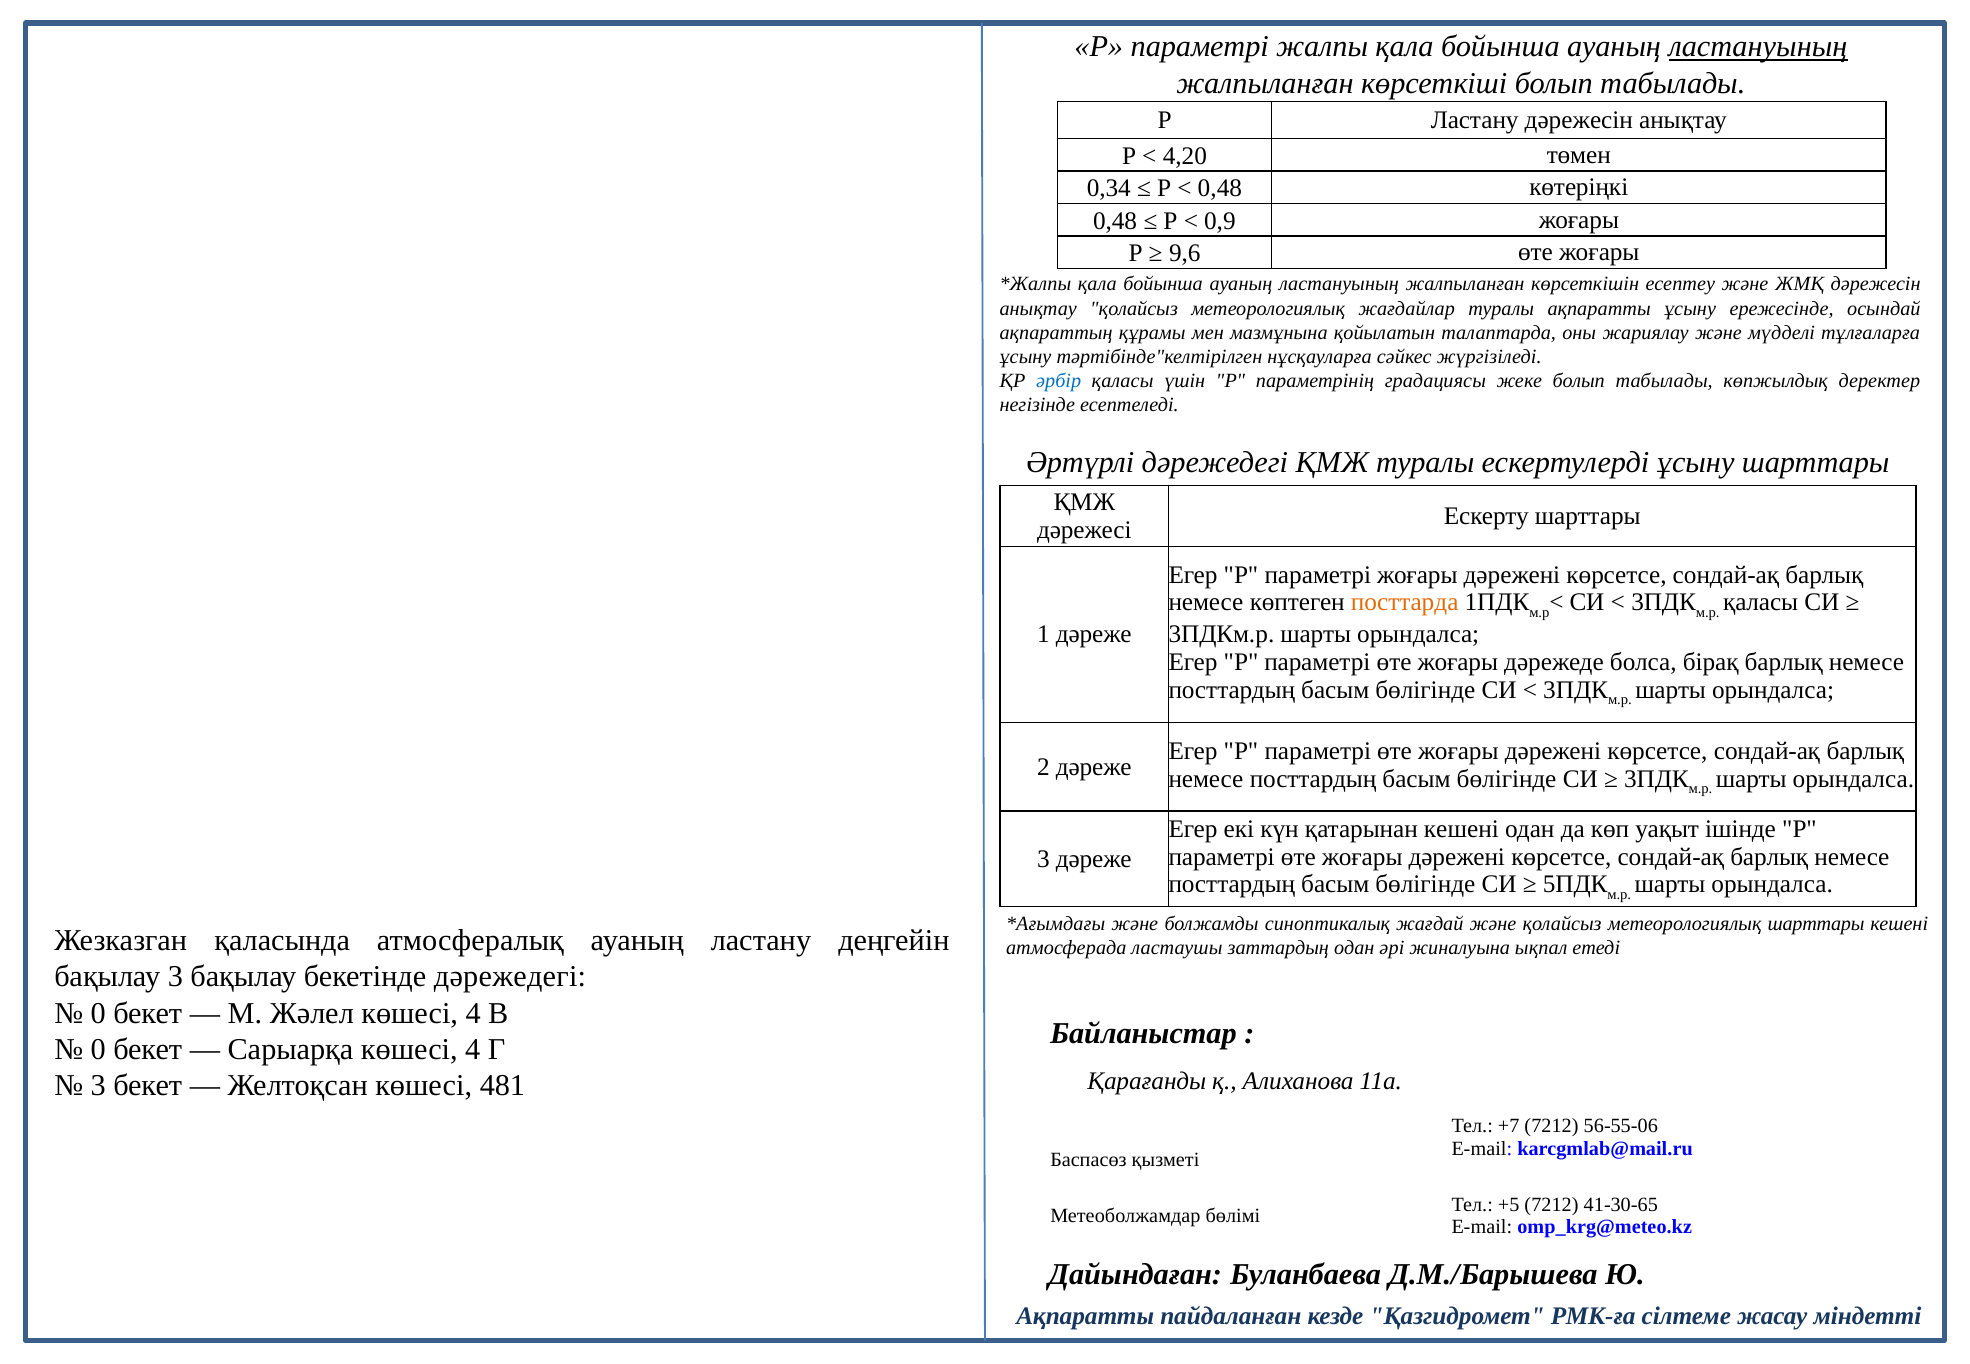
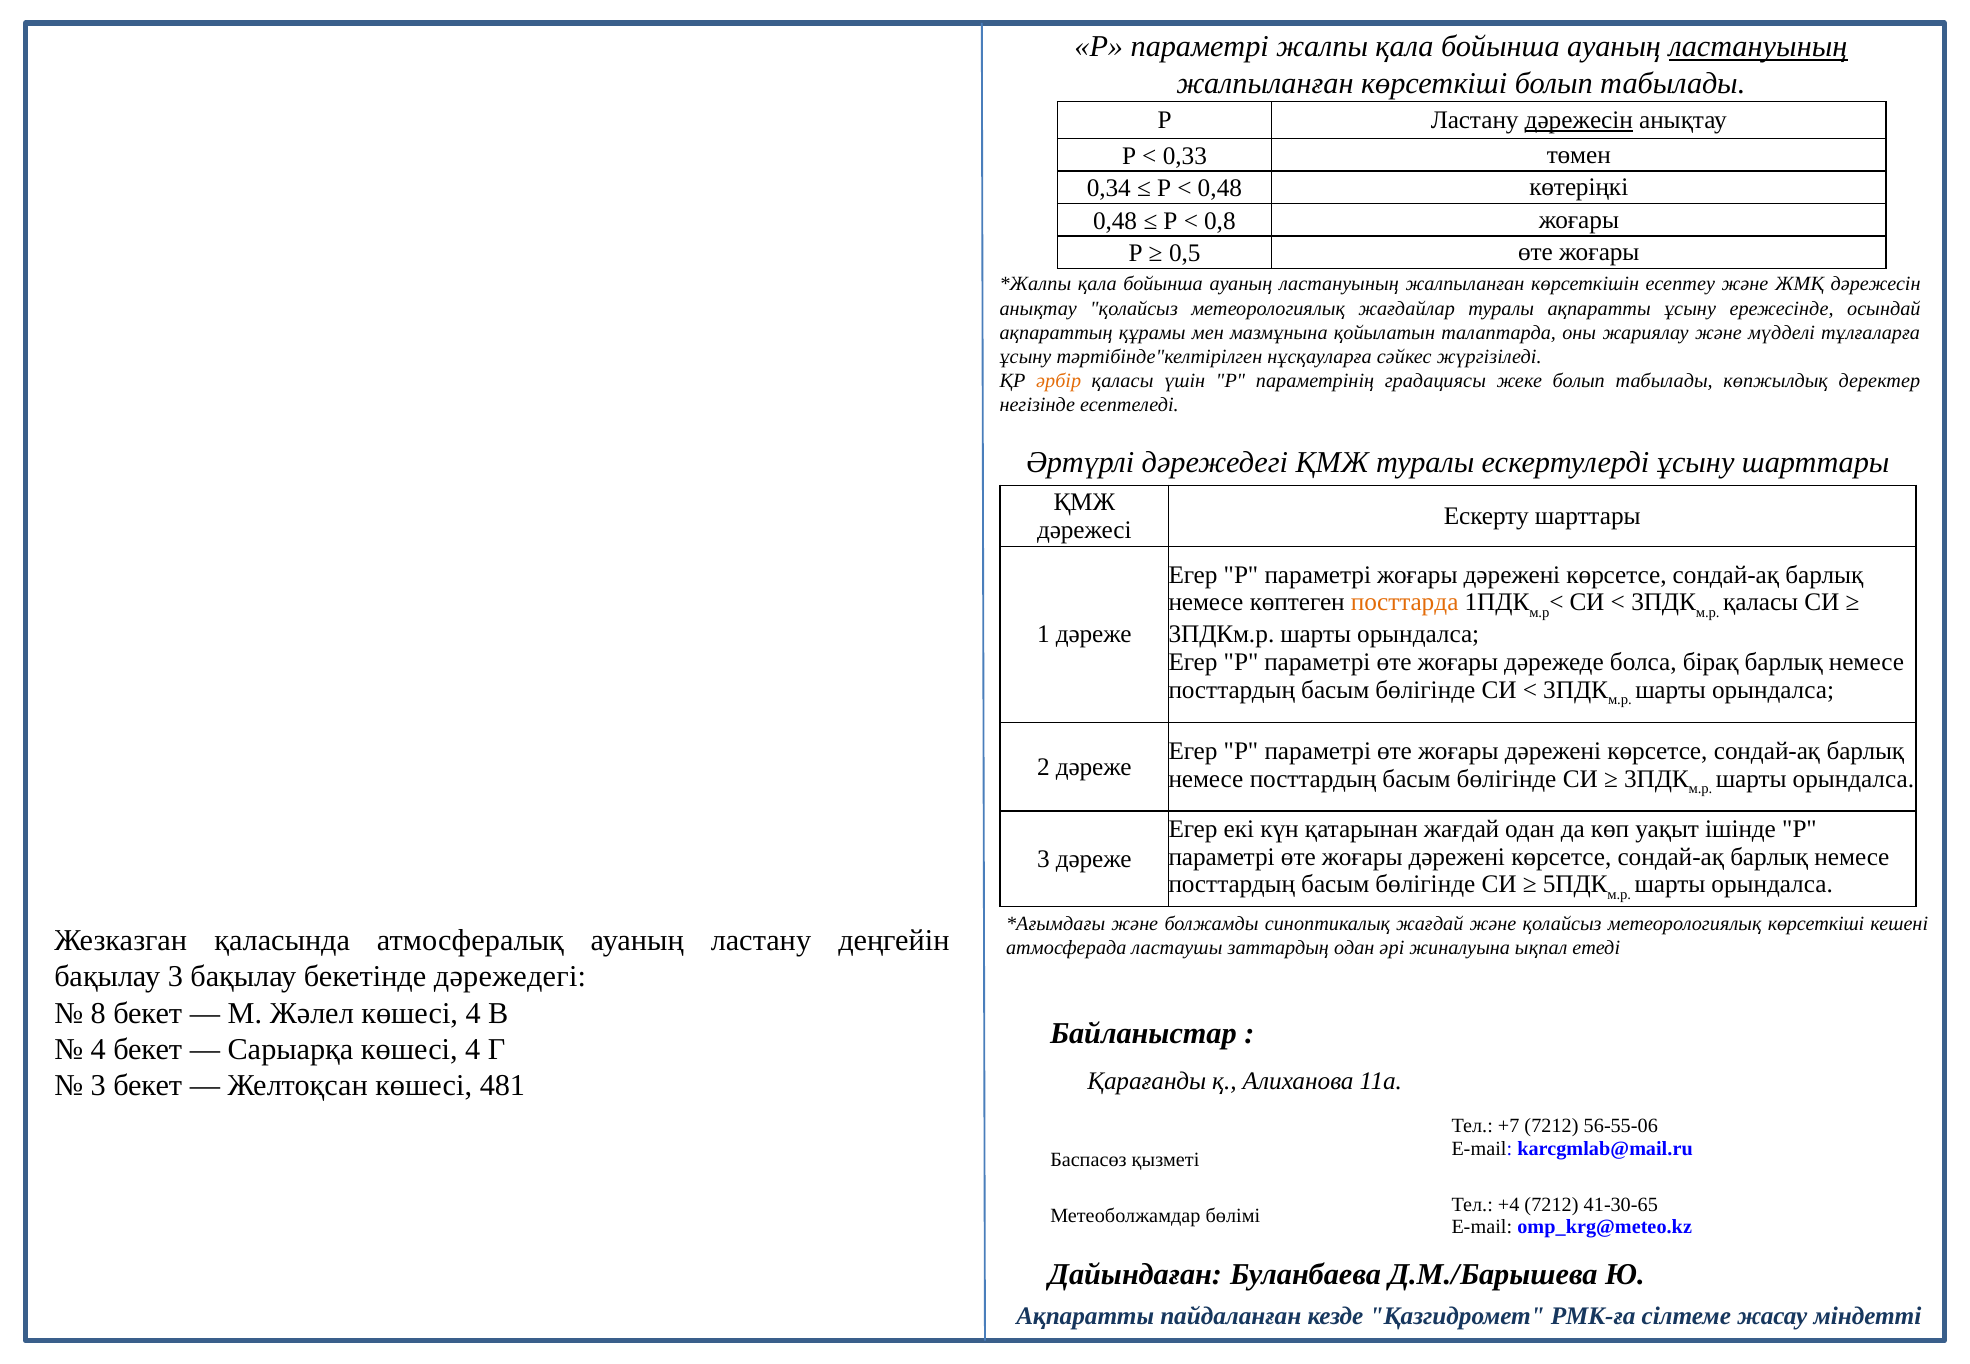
дәрежесін underline: none -> present (1579, 120)
4,20: 4,20 -> 0,33 (1185, 156)
0,9: 0,9 -> 0,8 (1220, 221)
9,6: 9,6 -> 0,5 (1185, 253)
әрбір colour: blue -> orange (1059, 381)
қатарынан кешені: кешені -> жағдай (1462, 829)
метеорологиялық шарттары: шарттары -> көрсеткіші (1816, 924)
0: 0 -> 8 (98, 1013)
0: 0 -> 4 (98, 1049)
+5: +5 -> +4 (1509, 1205)
